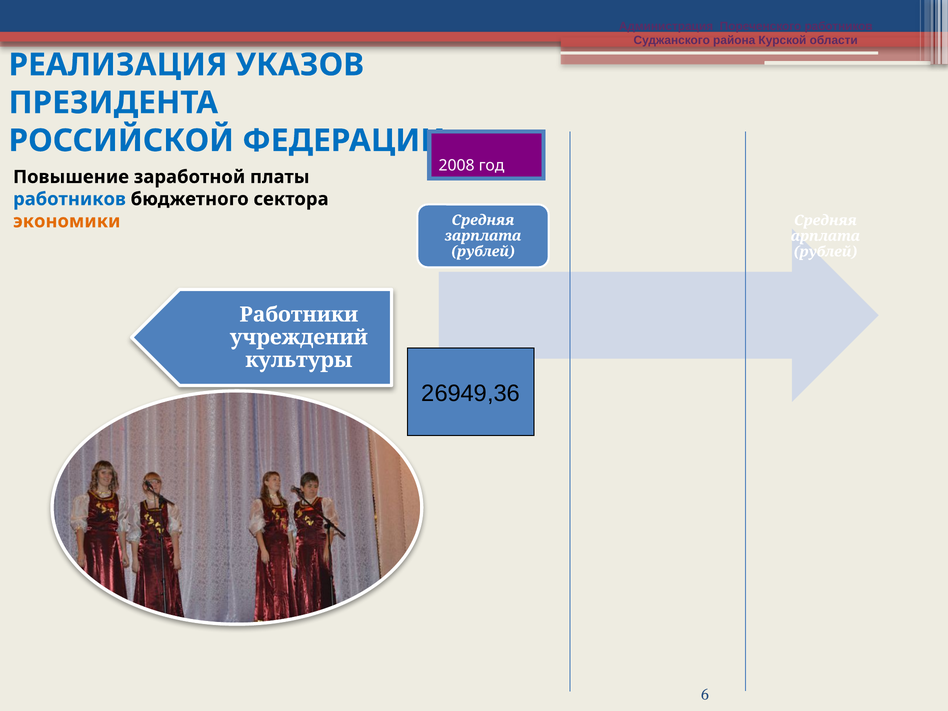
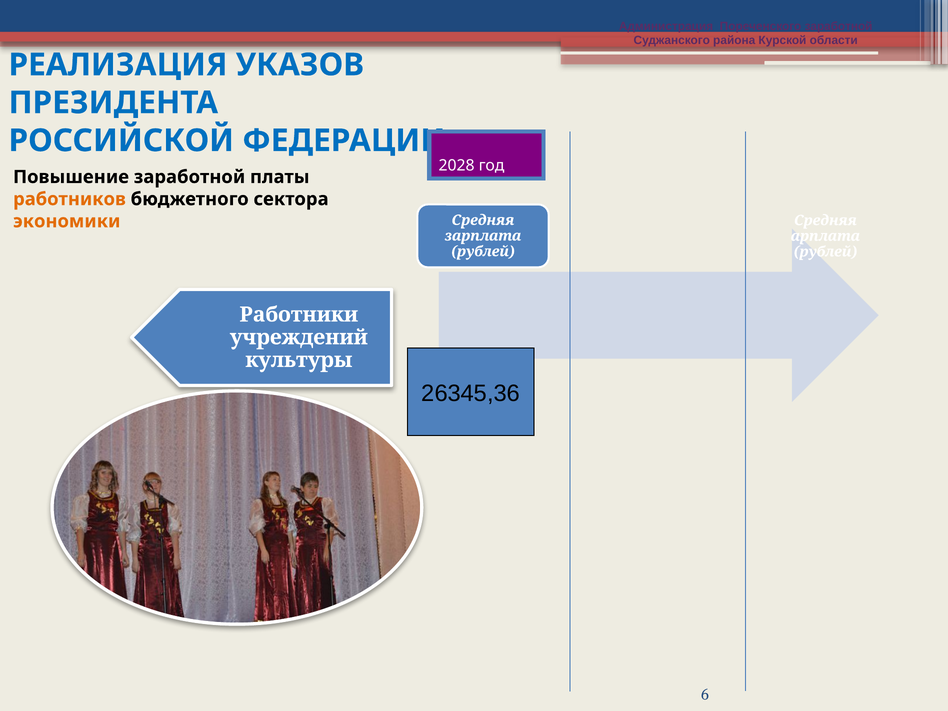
Пореченского работников: работников -> заработной (839, 26)
2008: 2008 -> 2028 (457, 166)
работников colour: blue -> orange (69, 199)
26949,36: 26949,36 -> 26345,36 (471, 393)
